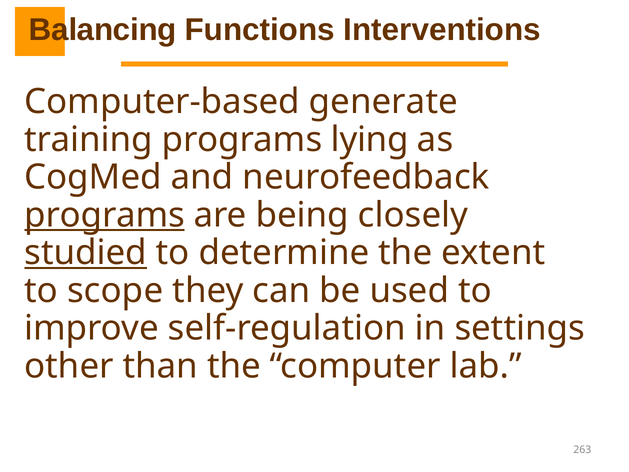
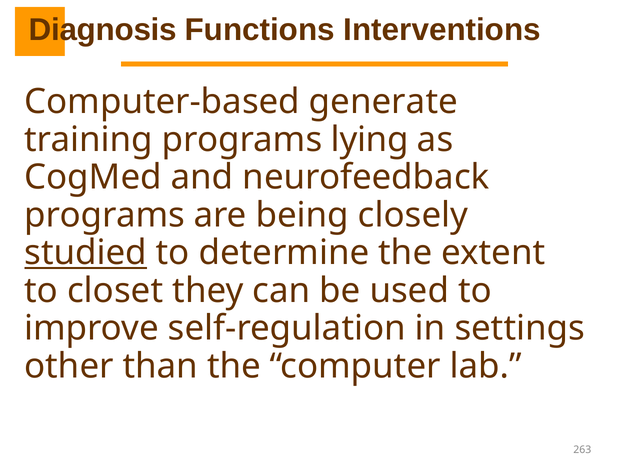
Balancing: Balancing -> Diagnosis (103, 30)
programs underline: present -> none (105, 215)
scope: scope -> closet (115, 290)
